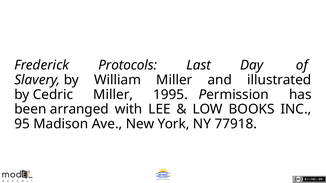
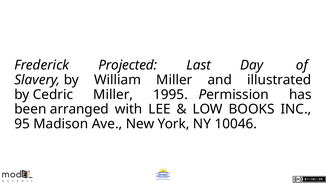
Protocols: Protocols -> Projected (128, 65)
77918: 77918 -> 10046 (236, 124)
